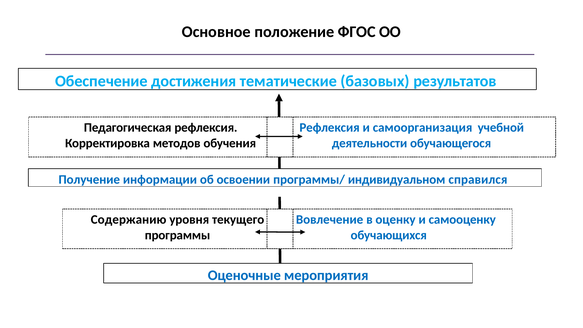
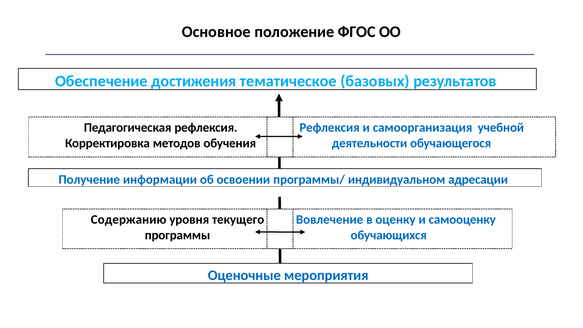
тематические: тематические -> тематическое (288, 81)
справился: справился -> адресации (478, 180)
